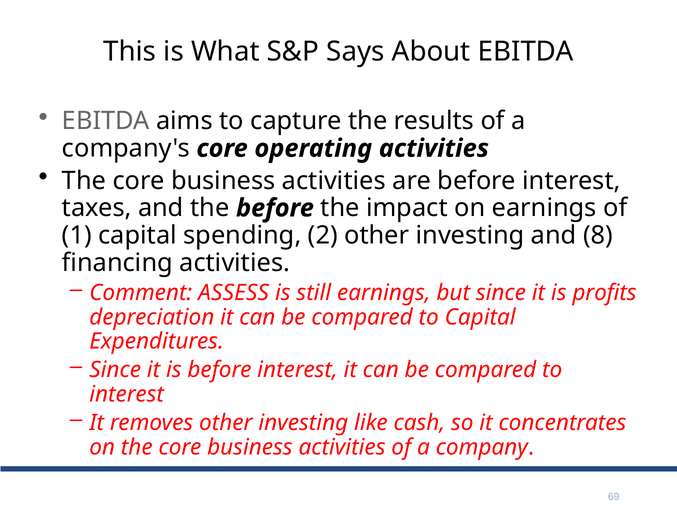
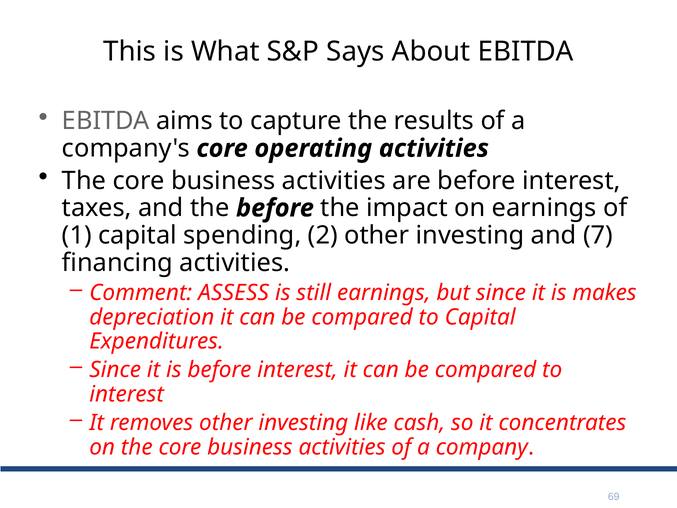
8: 8 -> 7 (598, 235)
profits: profits -> makes (604, 293)
